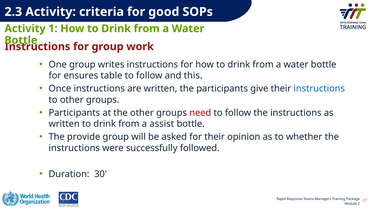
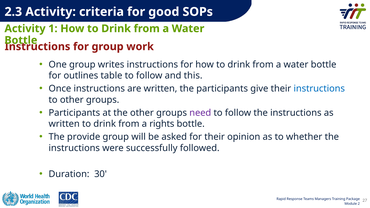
ensures: ensures -> outlines (81, 76)
need colour: red -> purple (200, 113)
assist: assist -> rights (162, 124)
